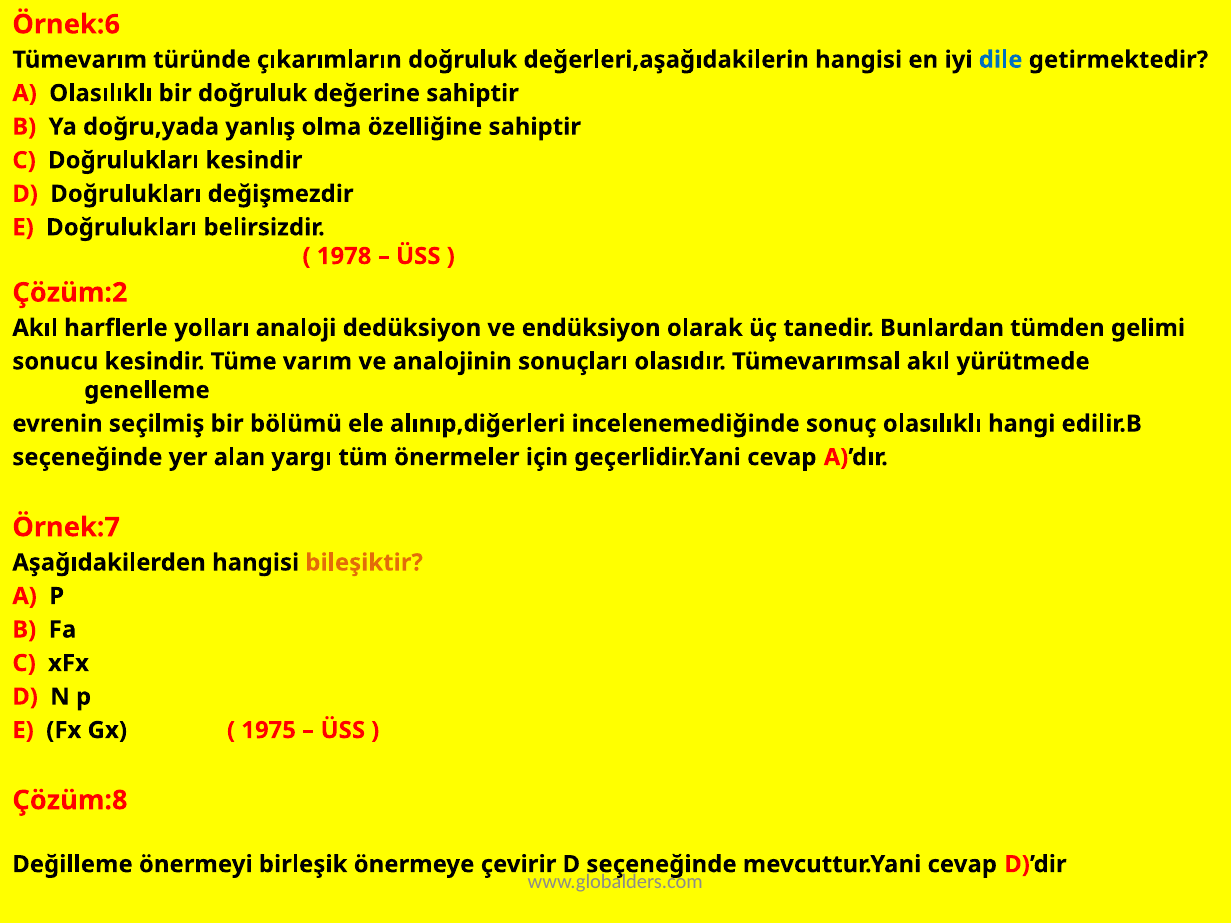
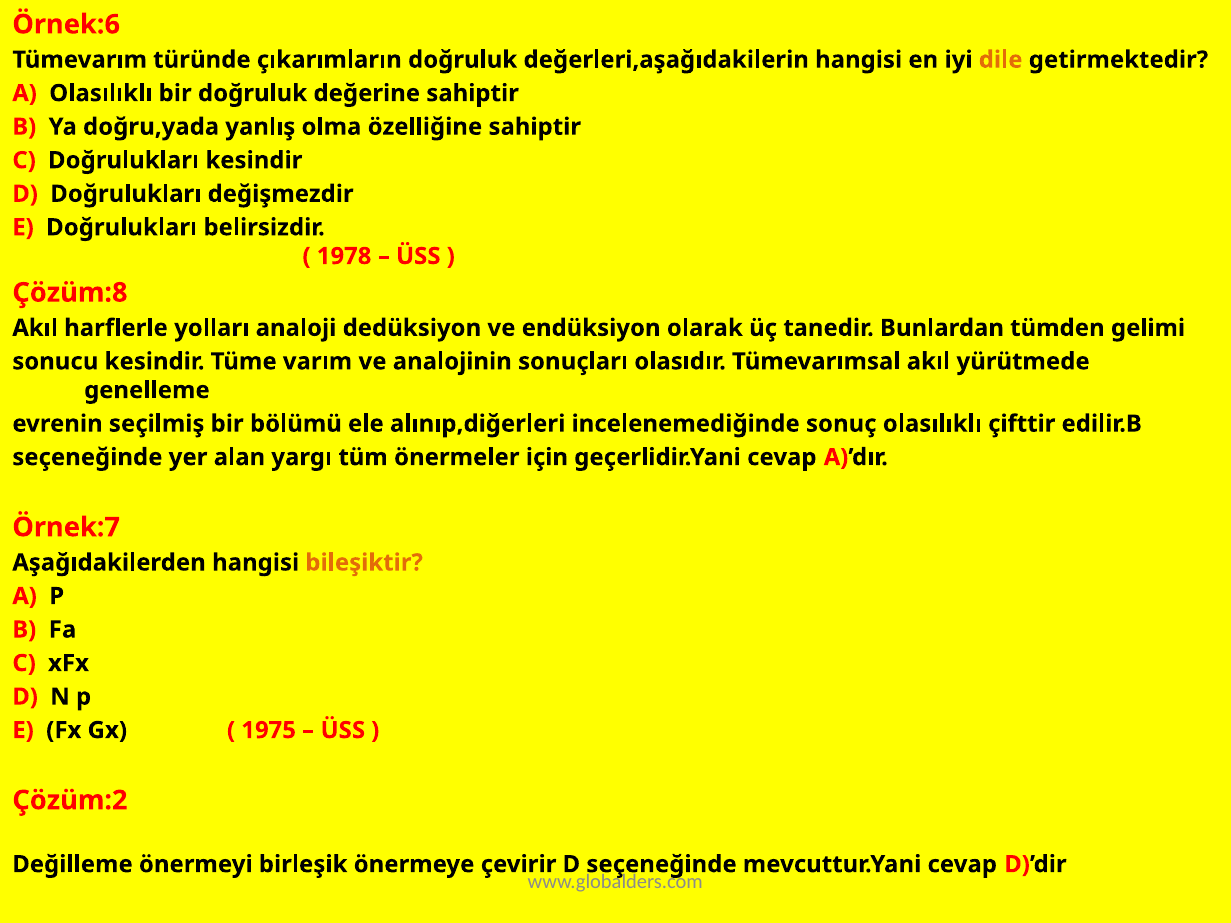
dile colour: blue -> orange (1001, 60)
Çözüm:2: Çözüm:2 -> Çözüm:8 (70, 293)
hangi: hangi -> çifttir (1022, 424)
Çözüm:8: Çözüm:8 -> Çözüm:2 (70, 800)
